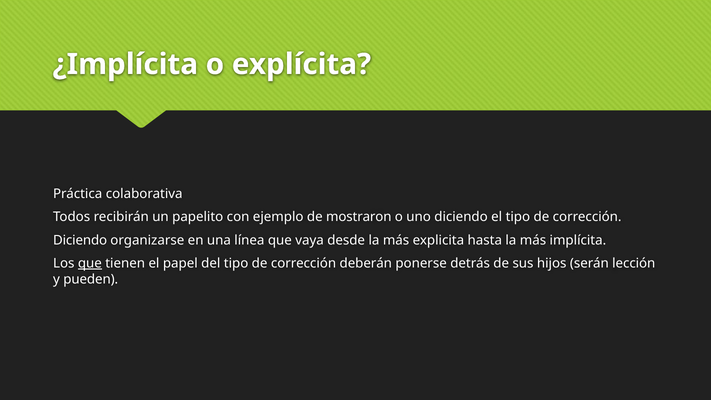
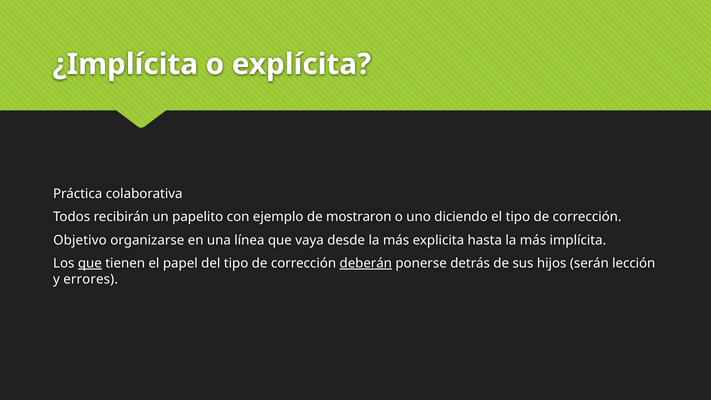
Diciendo: Diciendo -> Objetivo (80, 240)
deberán underline: none -> present (366, 263)
pueden: pueden -> errores (91, 279)
